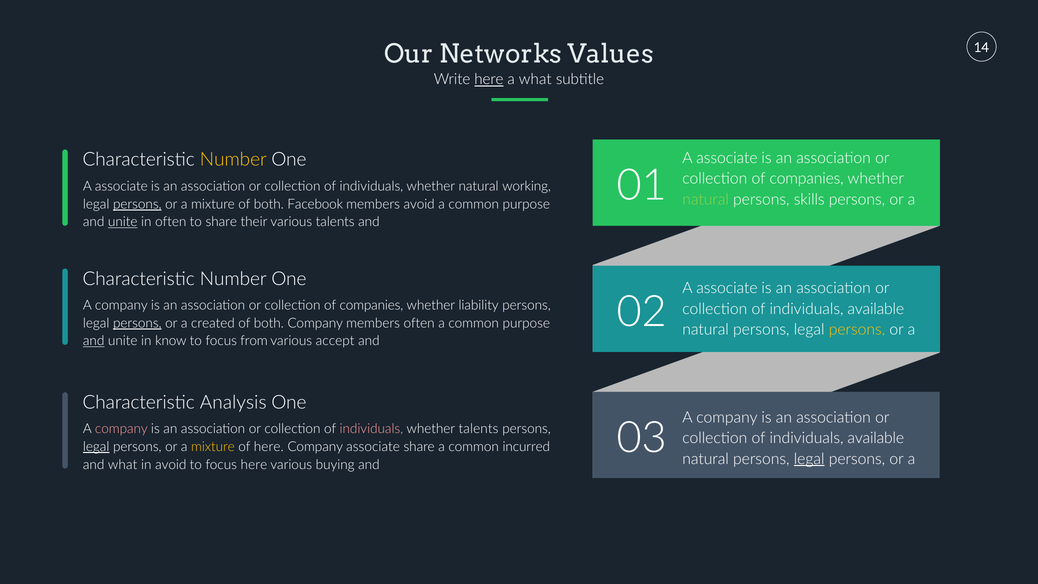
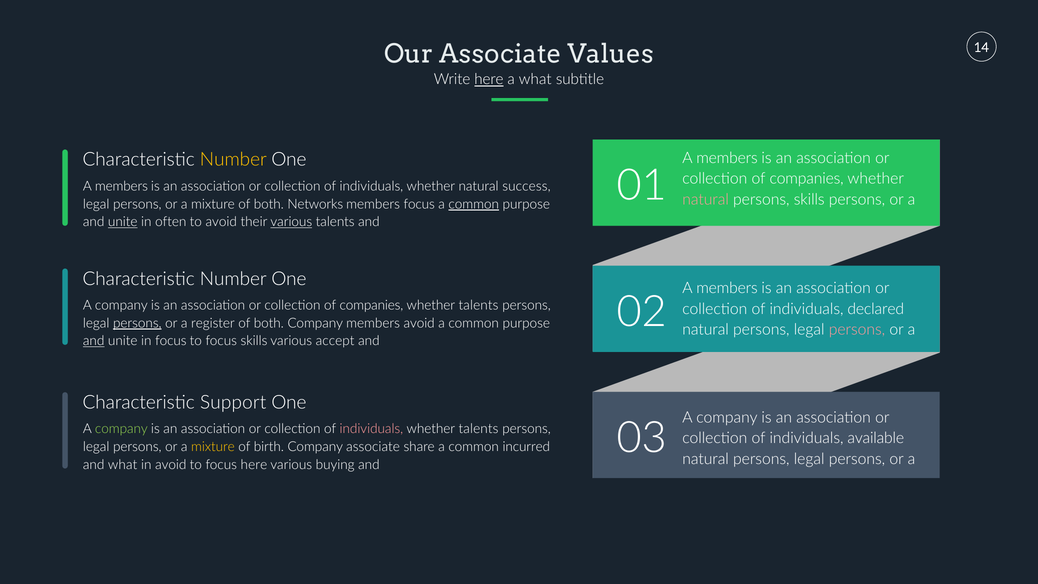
Our Networks: Networks -> Associate (501, 54)
associate: associate -> members (727, 158)
associate: associate -> members (121, 186)
working: working -> success (526, 186)
natural colour: light green -> pink (706, 199)
persons underline: present -> none (137, 204)
Facebook: Facebook -> Networks (315, 204)
members avoid: avoid -> focus (419, 204)
common underline: none -> present (474, 204)
to share: share -> avoid (221, 222)
various underline: none -> present (291, 222)
associate: associate -> members (727, 288)
liability: liability -> talents (478, 305)
available: available -> declared (876, 309)
created: created -> register (213, 323)
members often: often -> avoid (419, 323)
persons colour: yellow -> pink (857, 330)
in know: know -> focus (171, 341)
focus from: from -> skills (254, 341)
Analysis: Analysis -> Support (233, 402)
company colour: pink -> light green (121, 429)
legal underline: present -> none (96, 447)
of here: here -> birth (269, 447)
legal underline: present -> none (809, 459)
